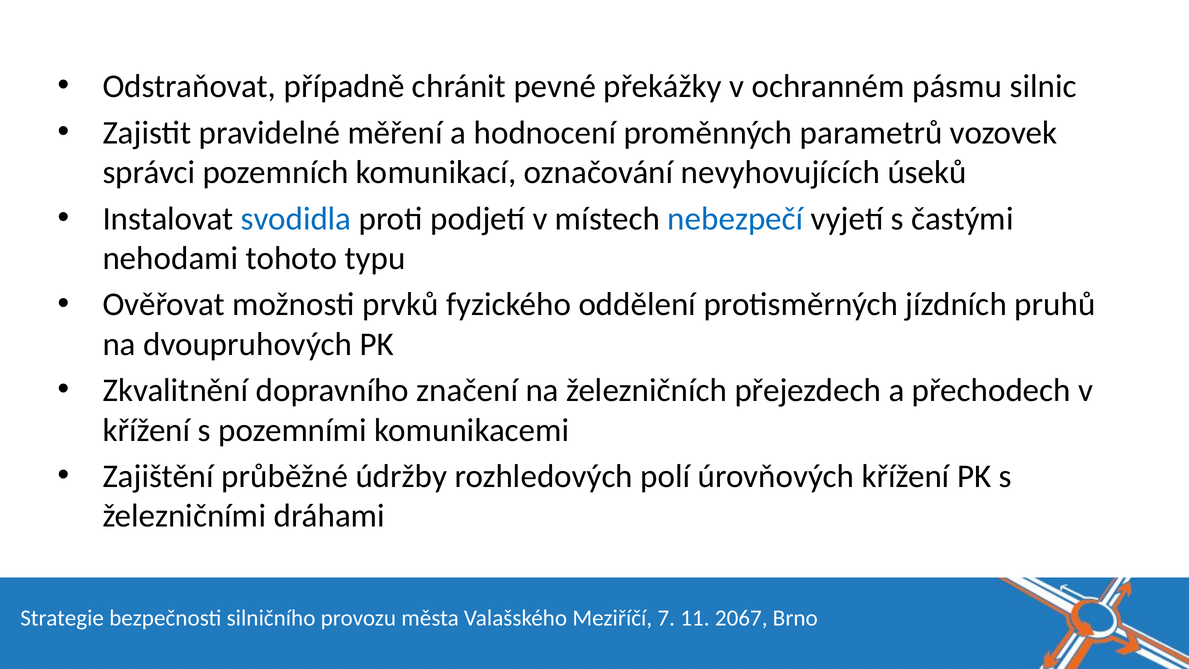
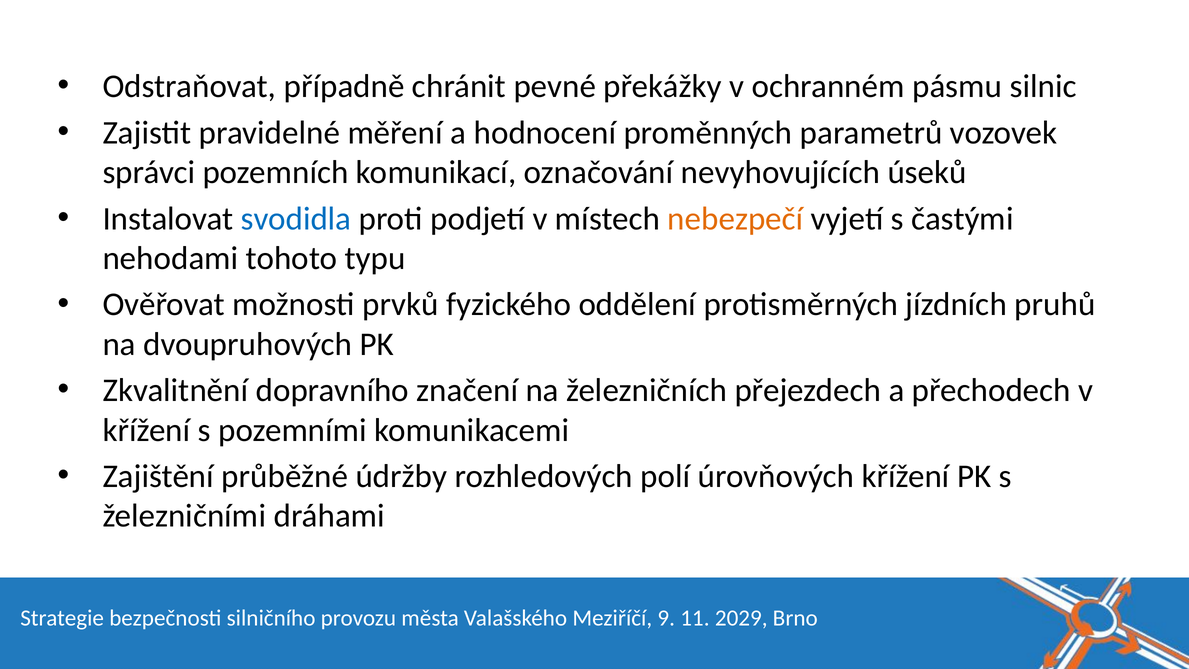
nebezpečí colour: blue -> orange (735, 219)
7: 7 -> 9 (666, 618)
2067: 2067 -> 2029 (741, 618)
